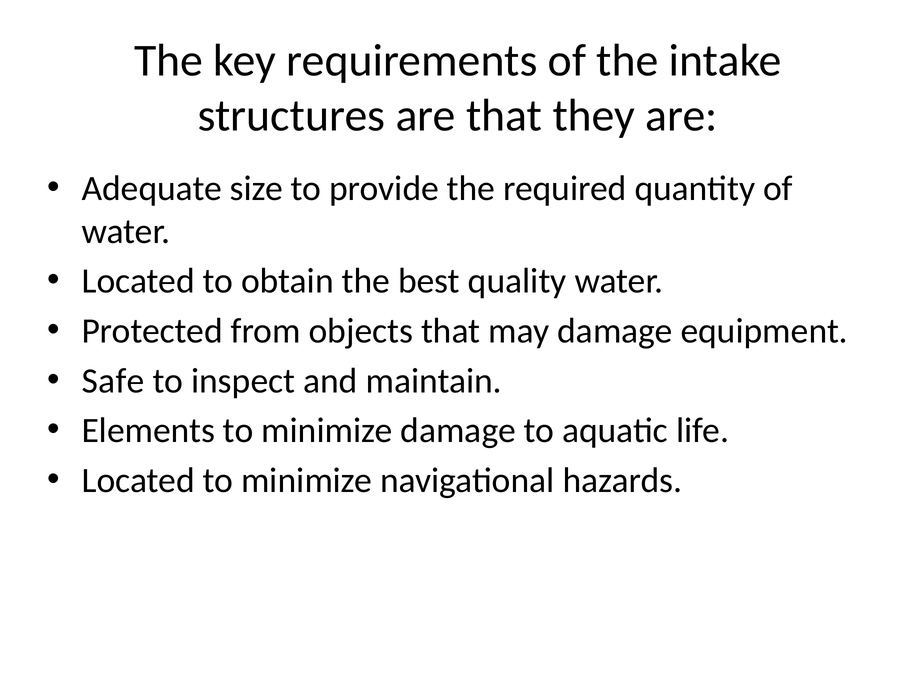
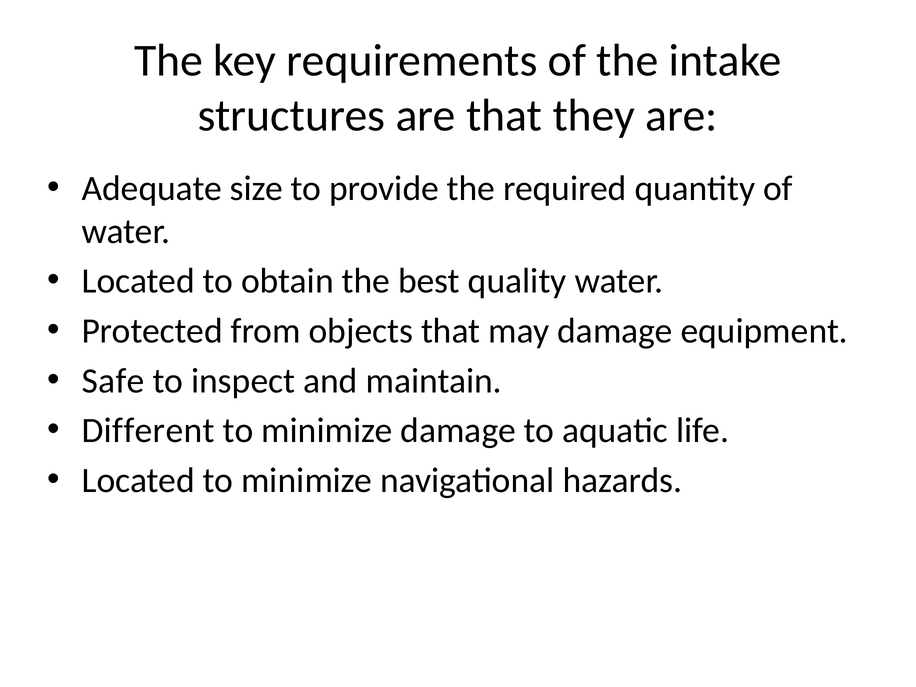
Elements: Elements -> Different (148, 431)
